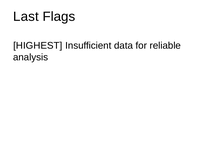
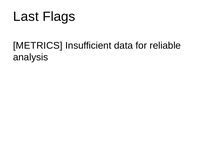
HIGHEST: HIGHEST -> METRICS (38, 46)
